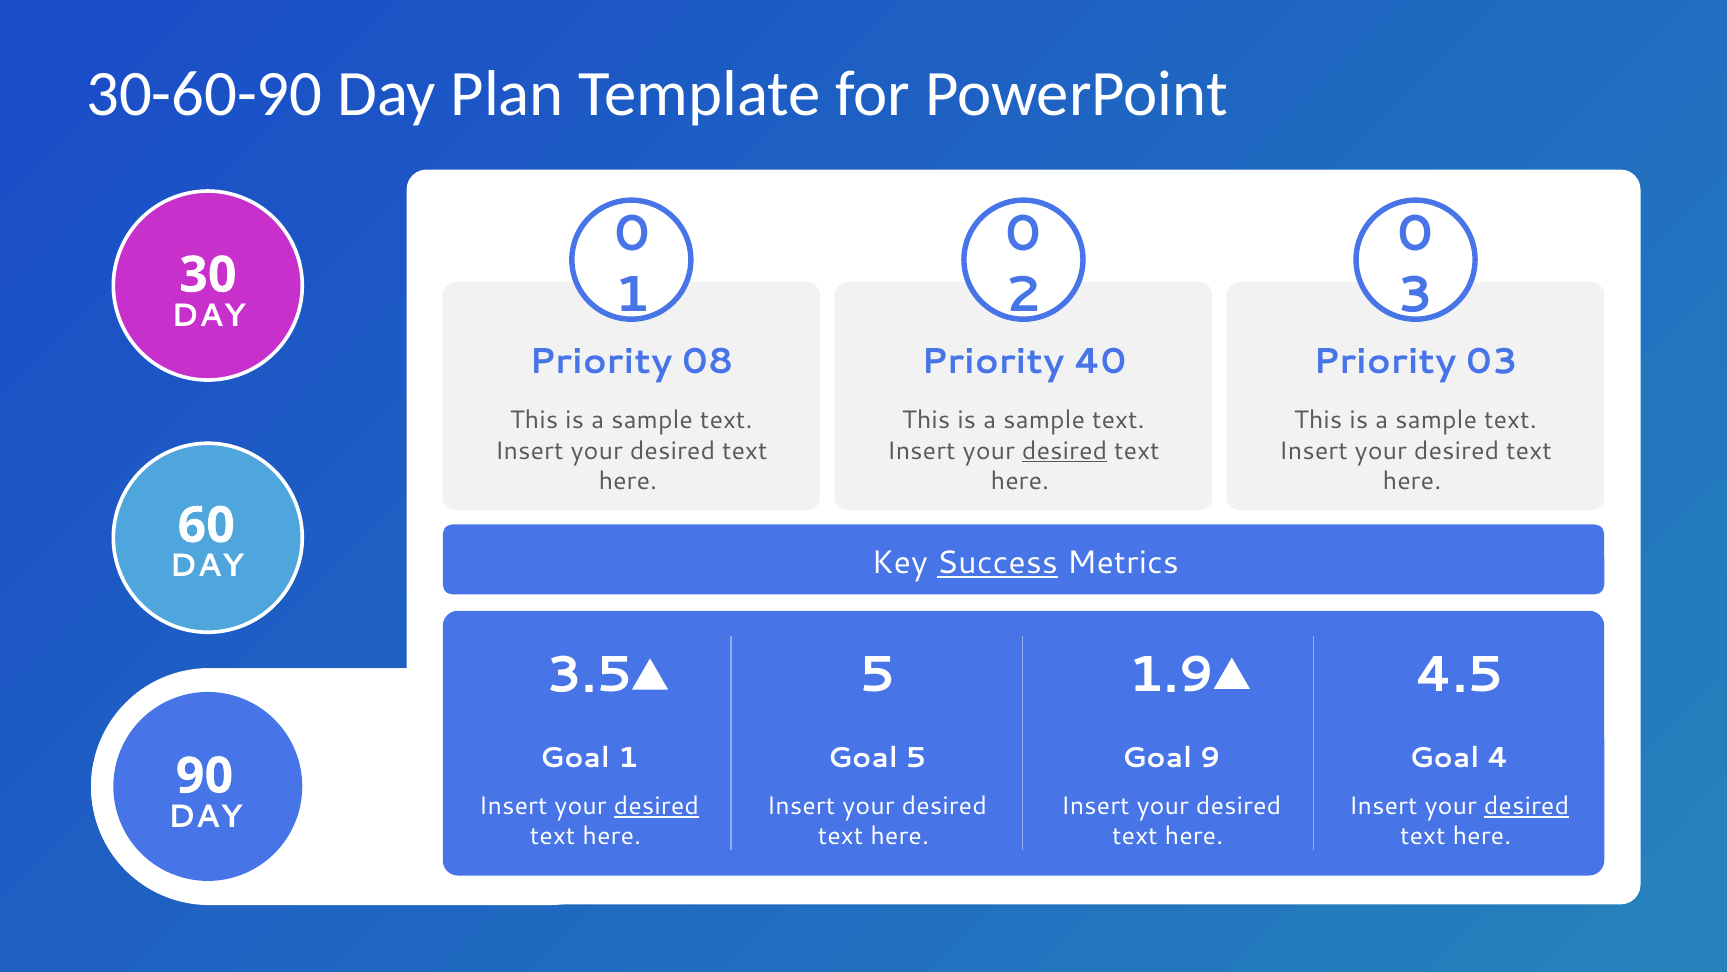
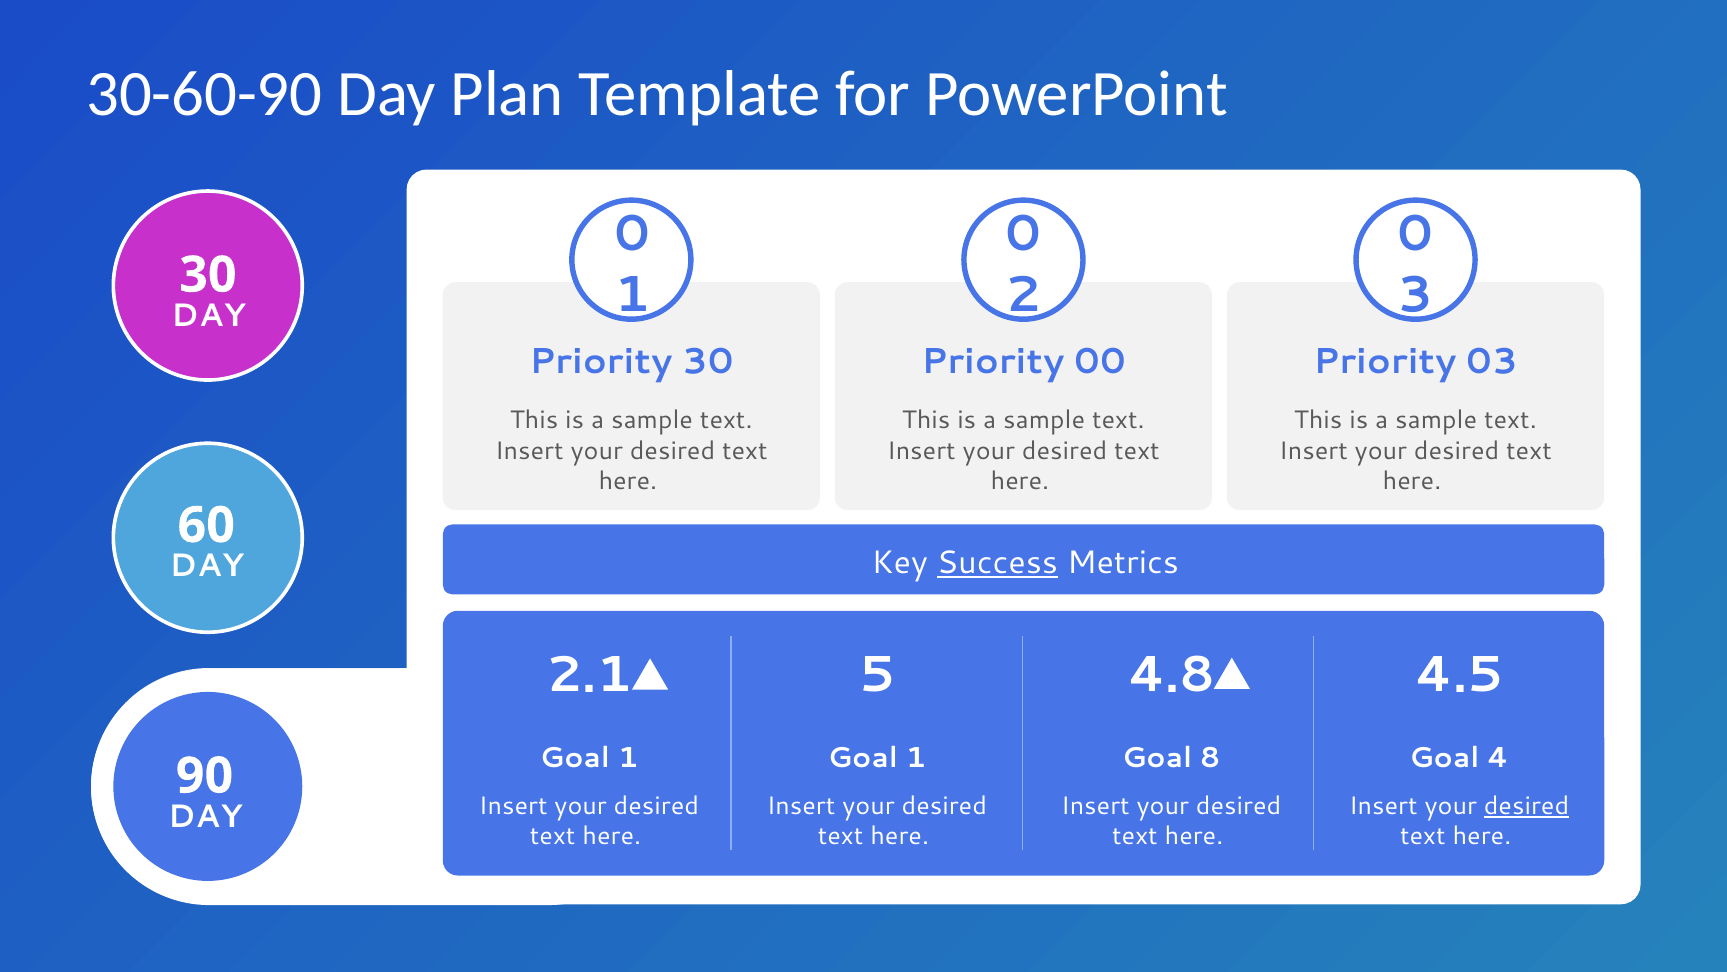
Priority 08: 08 -> 30 (708, 361)
40: 40 -> 00 (1100, 361)
desired underline: present -> none (1065, 451)
3.5: 3.5 -> 2.1 (589, 675)
1.9: 1.9 -> 4.8 (1172, 675)
1 Goal 5: 5 -> 1 (916, 757)
9: 9 -> 8 (1210, 758)
desired underline: present -> none (656, 806)
